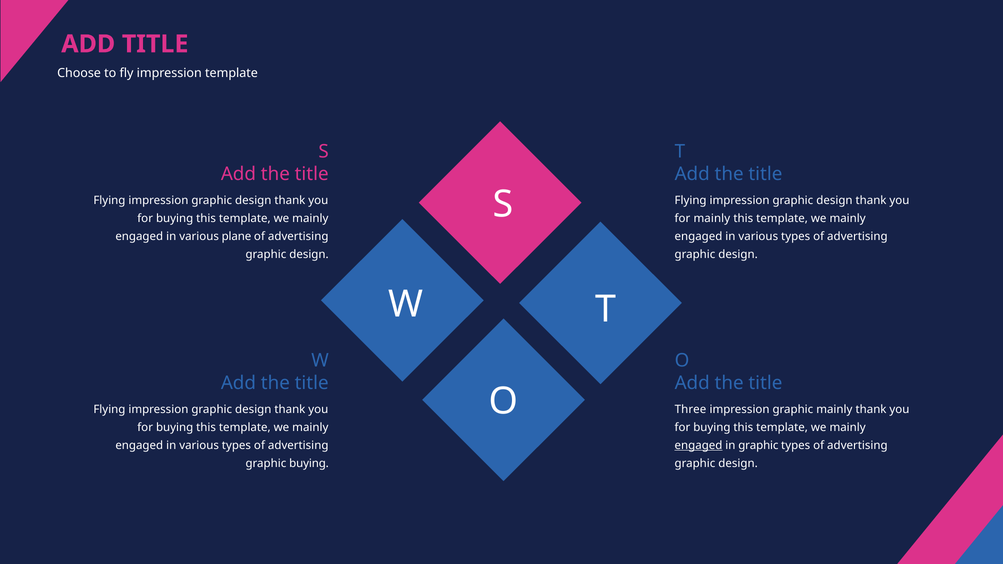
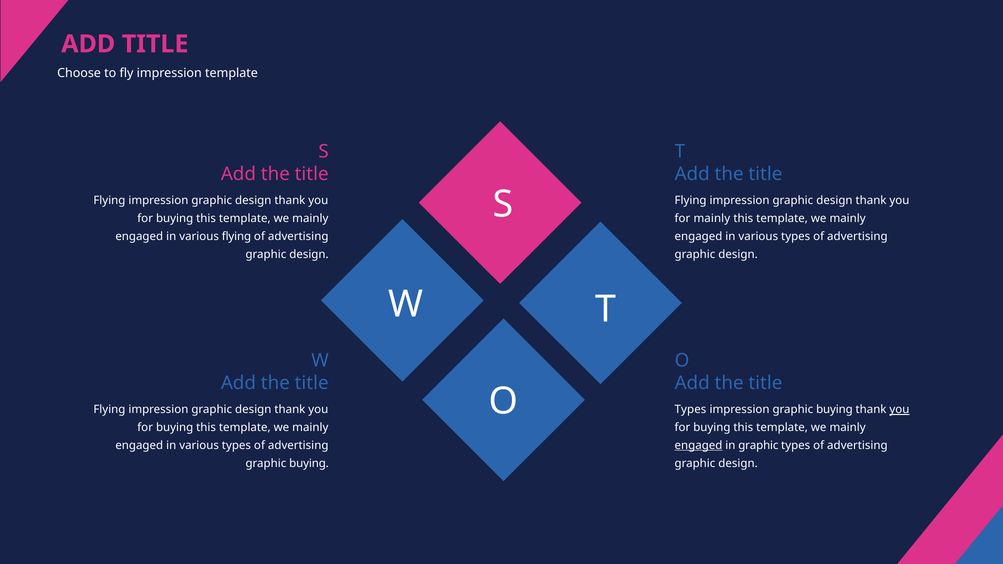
various plane: plane -> flying (236, 237)
Three: Three -> Types (690, 410)
impression graphic mainly: mainly -> buying (834, 410)
you underline: none -> present (899, 410)
